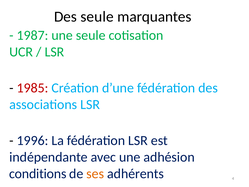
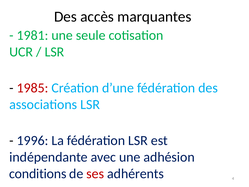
Des seule: seule -> accès (97, 17)
1987: 1987 -> 1981 (32, 35)
ses colour: orange -> red (95, 174)
